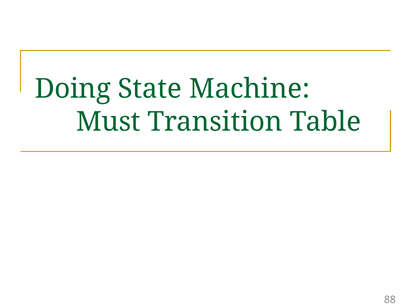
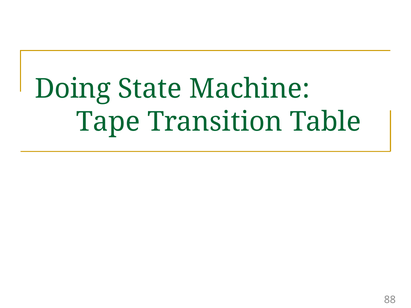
Must: Must -> Tape (108, 122)
